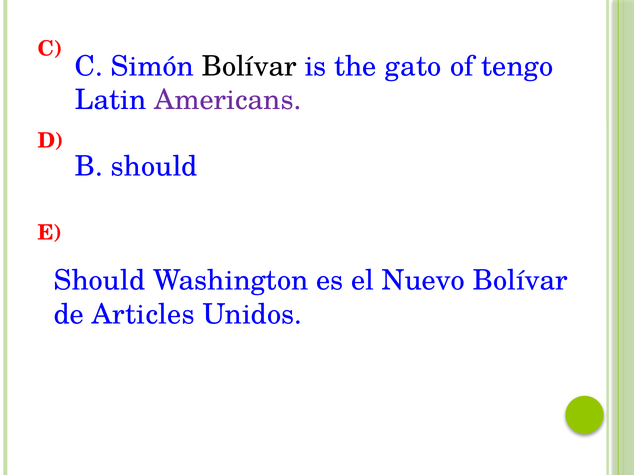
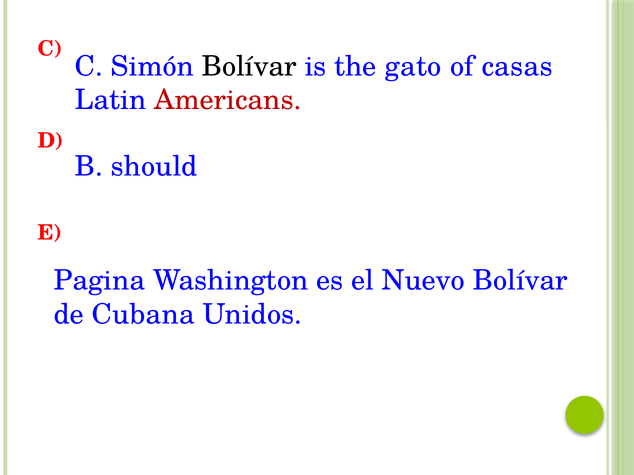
tengo: tengo -> casas (517, 66)
Americans colour: purple -> red (228, 100)
Should: Should -> Pagina (100, 281)
Articles: Articles -> Cubana (143, 315)
